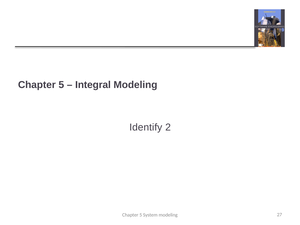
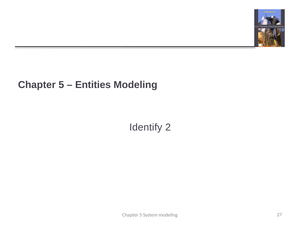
Integral: Integral -> Entities (93, 85)
